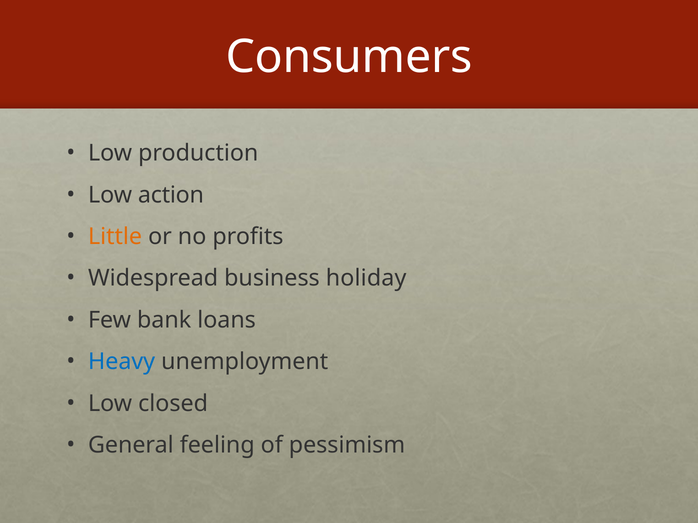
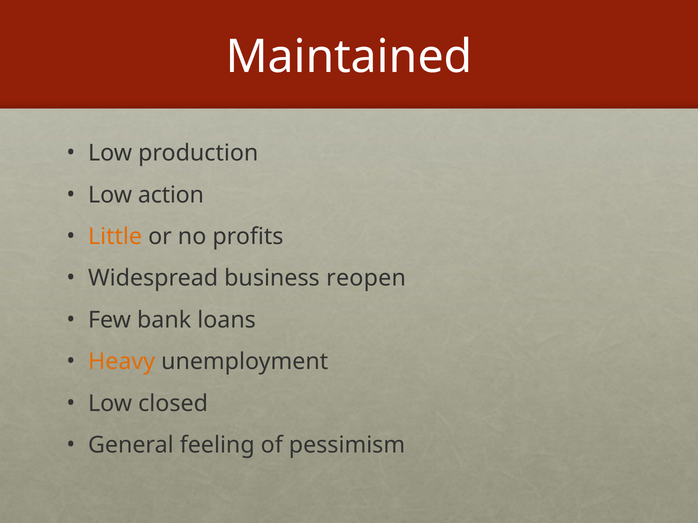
Consumers: Consumers -> Maintained (349, 57)
holiday: holiday -> reopen (366, 278)
Heavy colour: blue -> orange (122, 362)
